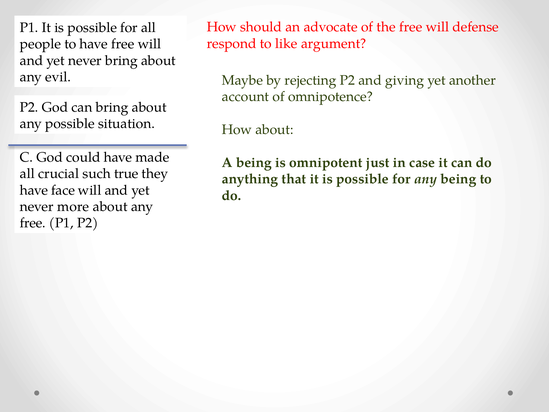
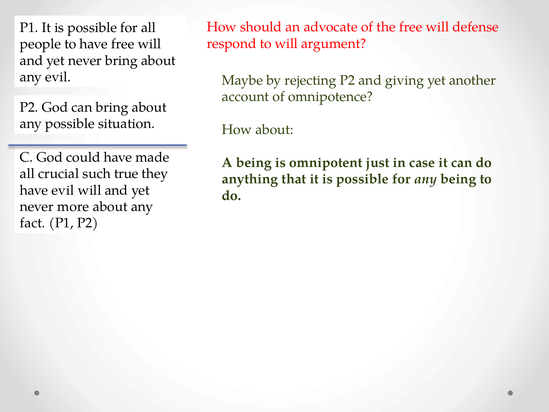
to like: like -> will (286, 44)
have face: face -> evil (63, 190)
free: free -> fact (33, 223)
